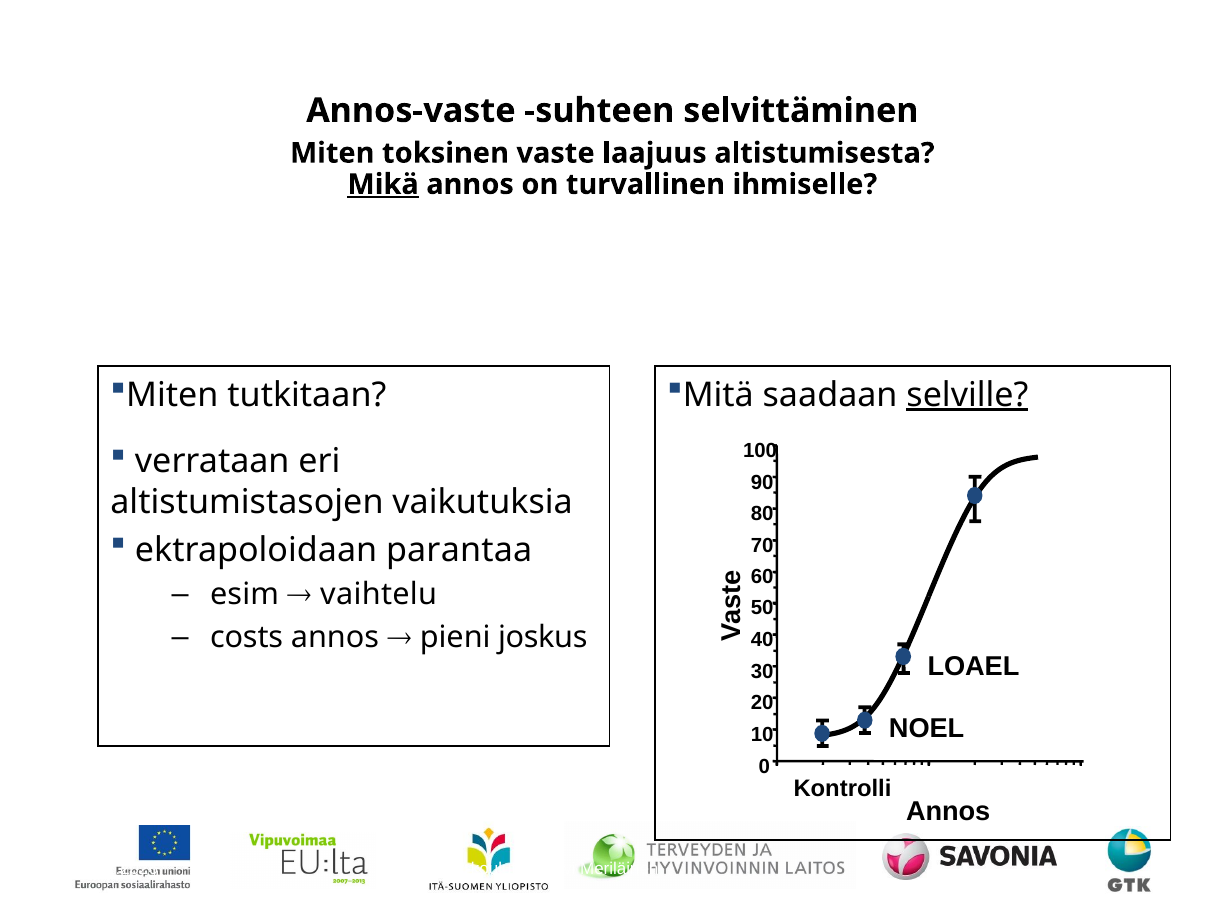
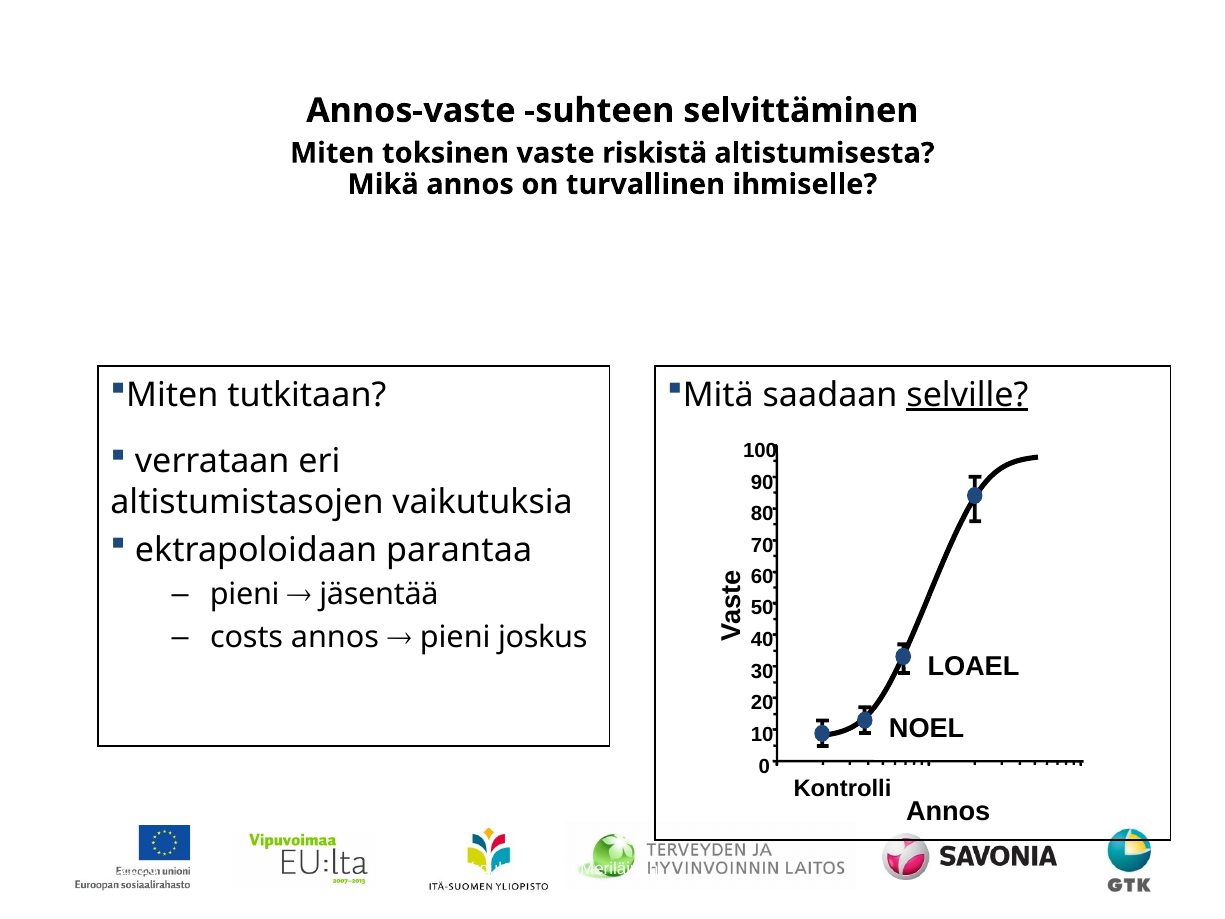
laajuus: laajuus -> riskistä (655, 153)
Mikä underline: present -> none (383, 184)
esim: esim -> pieni (245, 595)
vaihtelu: vaihtelu -> jäsentää (379, 595)
